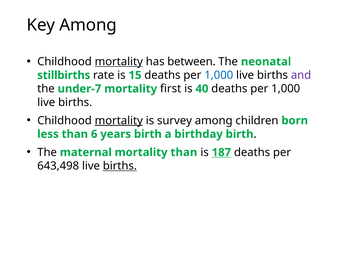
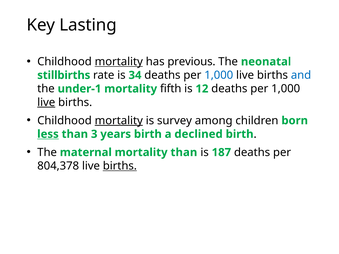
Key Among: Among -> Lasting (88, 25)
between: between -> previous (191, 62)
15: 15 -> 34 (135, 75)
and colour: purple -> blue (301, 75)
under-7: under-7 -> under-1 (79, 89)
first: first -> fifth (171, 89)
40: 40 -> 12 (202, 89)
live underline: none -> present (46, 102)
less underline: none -> present (48, 134)
6: 6 -> 3 (94, 134)
birthday: birthday -> declined (199, 134)
187 underline: present -> none (221, 153)
643,498: 643,498 -> 804,378 (58, 166)
